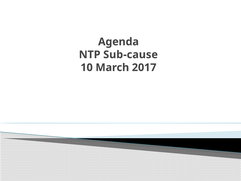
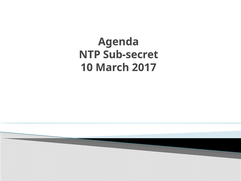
Sub-cause: Sub-cause -> Sub-secret (131, 55)
